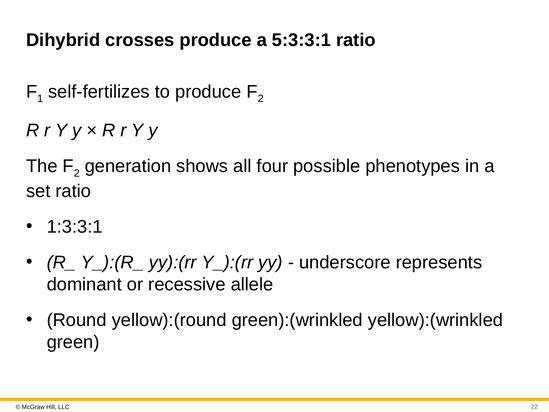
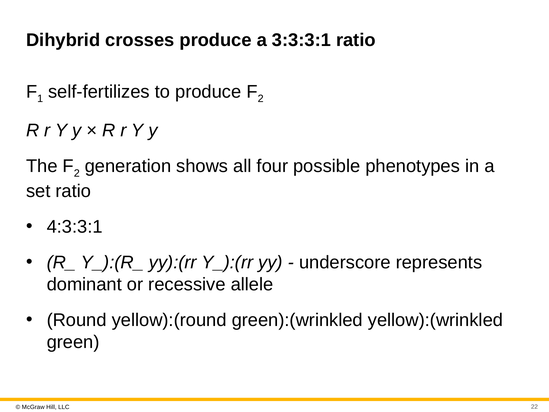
5:3:3:1: 5:3:3:1 -> 3:3:3:1 (301, 40)
1:3:3:1: 1:3:3:1 -> 4:3:3:1 (75, 227)
